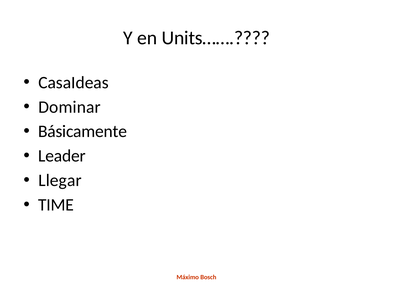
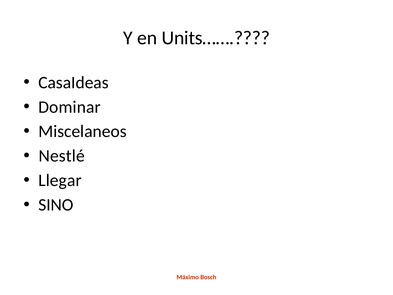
Básicamente: Básicamente -> Miscelaneos (82, 131)
Leader: Leader -> Nestlé (62, 156)
TIME: TIME -> SINO (56, 205)
